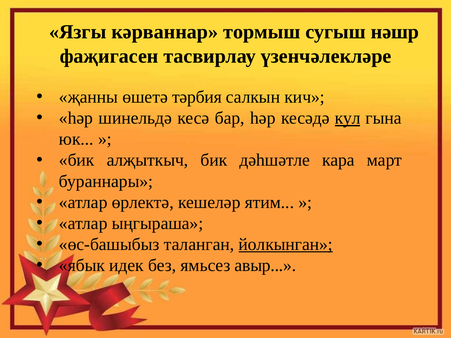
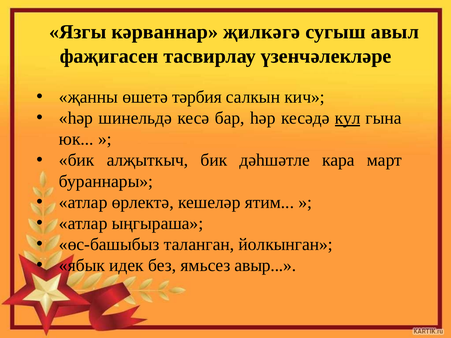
тормыш: тормыш -> җилкәгә (262, 32)
нәшр: нәшр -> авыл (395, 32)
йолкынган underline: present -> none (286, 245)
